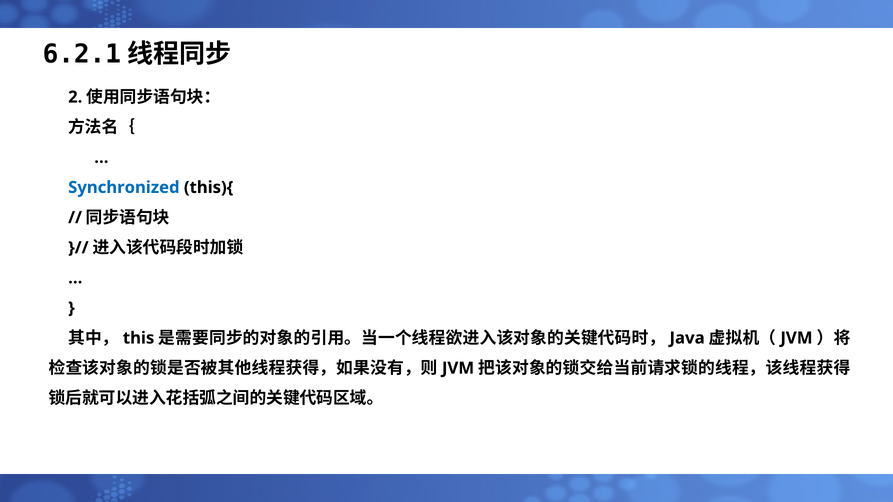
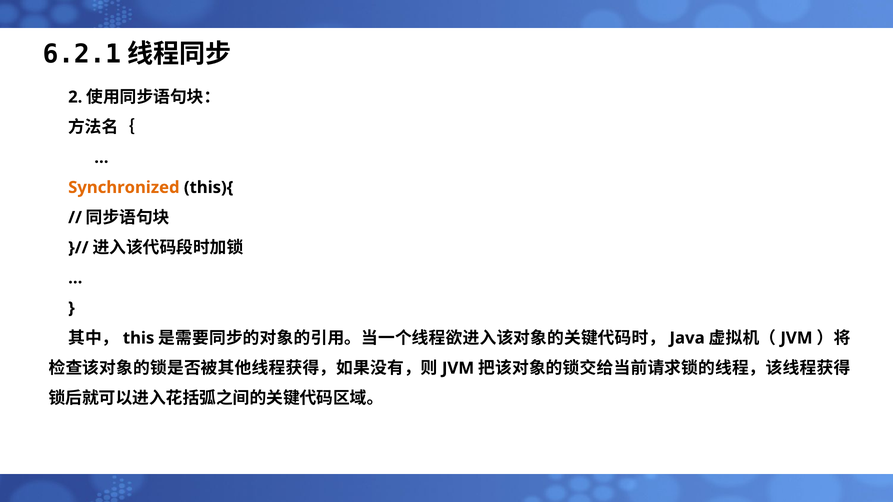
Synchronized colour: blue -> orange (124, 188)
